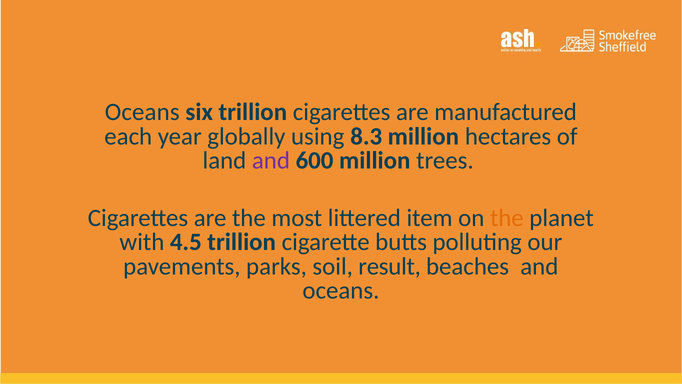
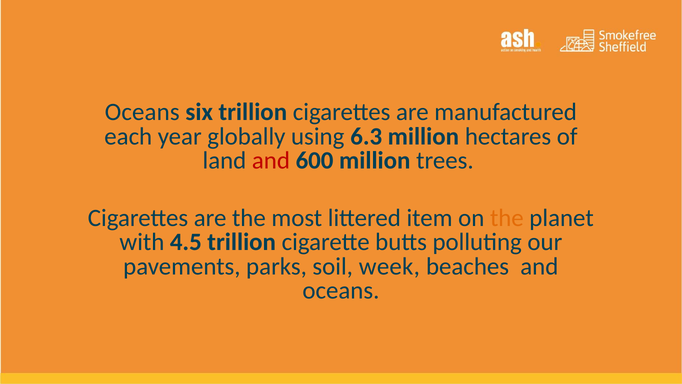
8.3: 8.3 -> 6.3 (366, 136)
and colour: purple -> red (271, 160)
result: result -> week (389, 266)
